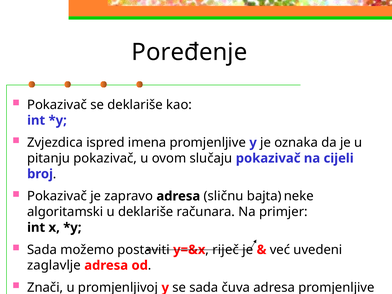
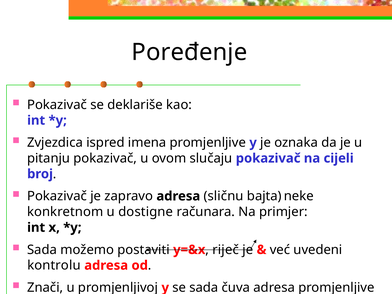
algoritamski: algoritamski -> konkretnom (65, 212)
u deklariše: deklariše -> dostigne (146, 212)
zaglavlje: zaglavlje -> kontrolu (54, 265)
